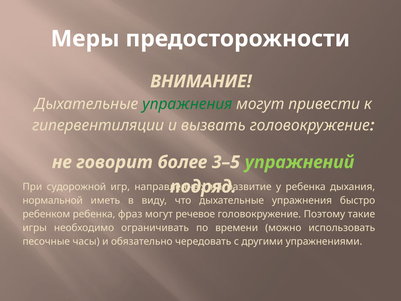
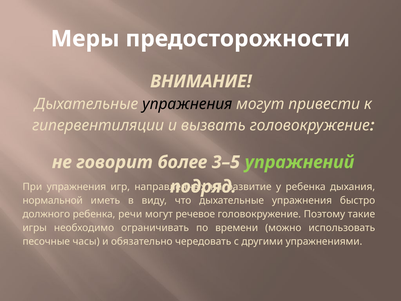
упражнения colour: green -> black (187, 104)
При судорожной: судорожной -> упражнения (76, 187)
ребенком: ребенком -> должного (46, 214)
фраз: фраз -> речи (130, 214)
